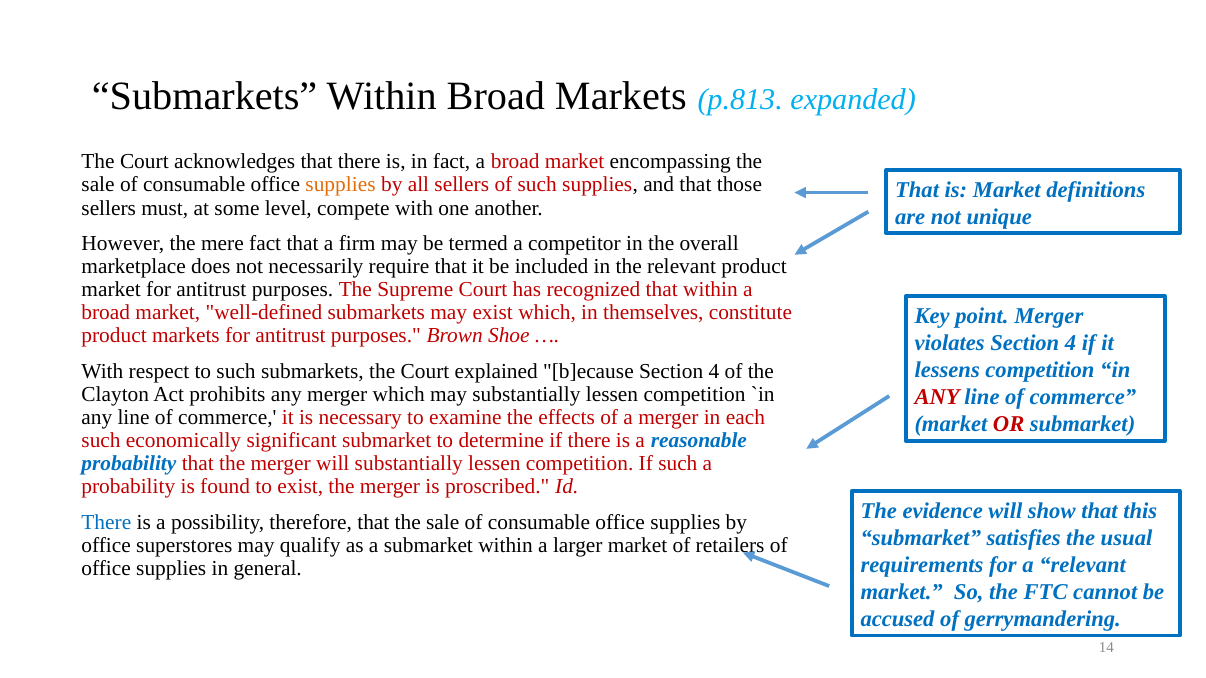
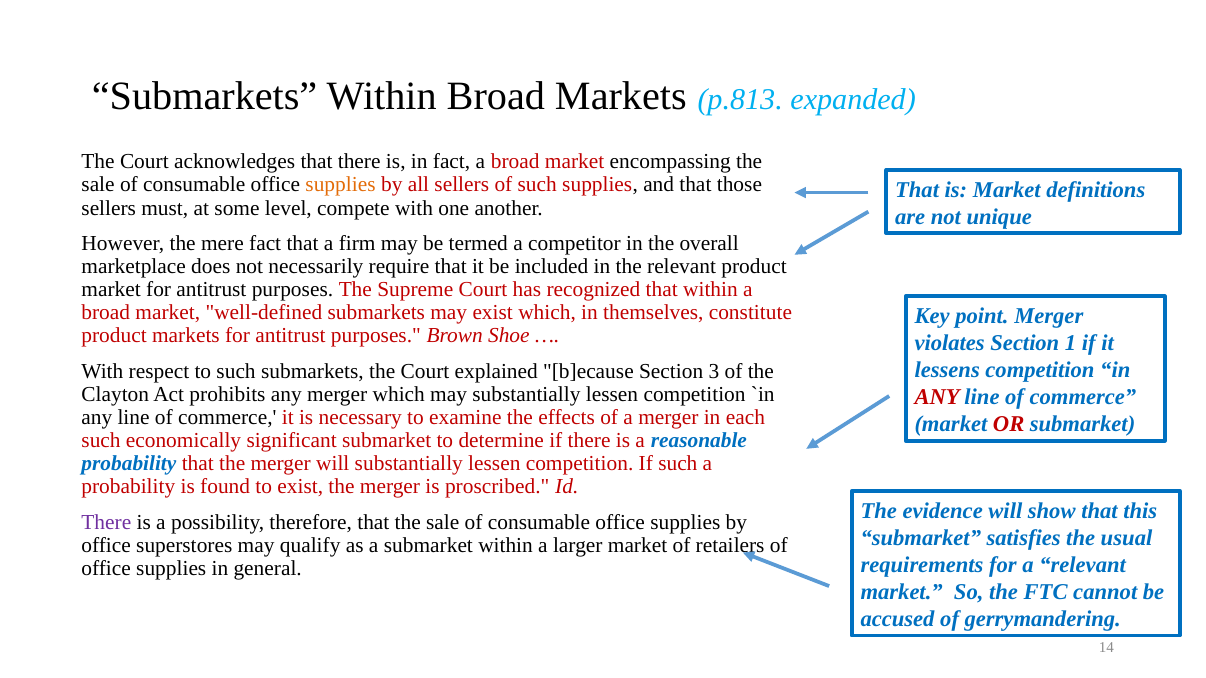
violates Section 4: 4 -> 1 (1071, 343)
b]ecause Section 4: 4 -> 3 (714, 372)
There colour: blue -> purple (106, 523)
